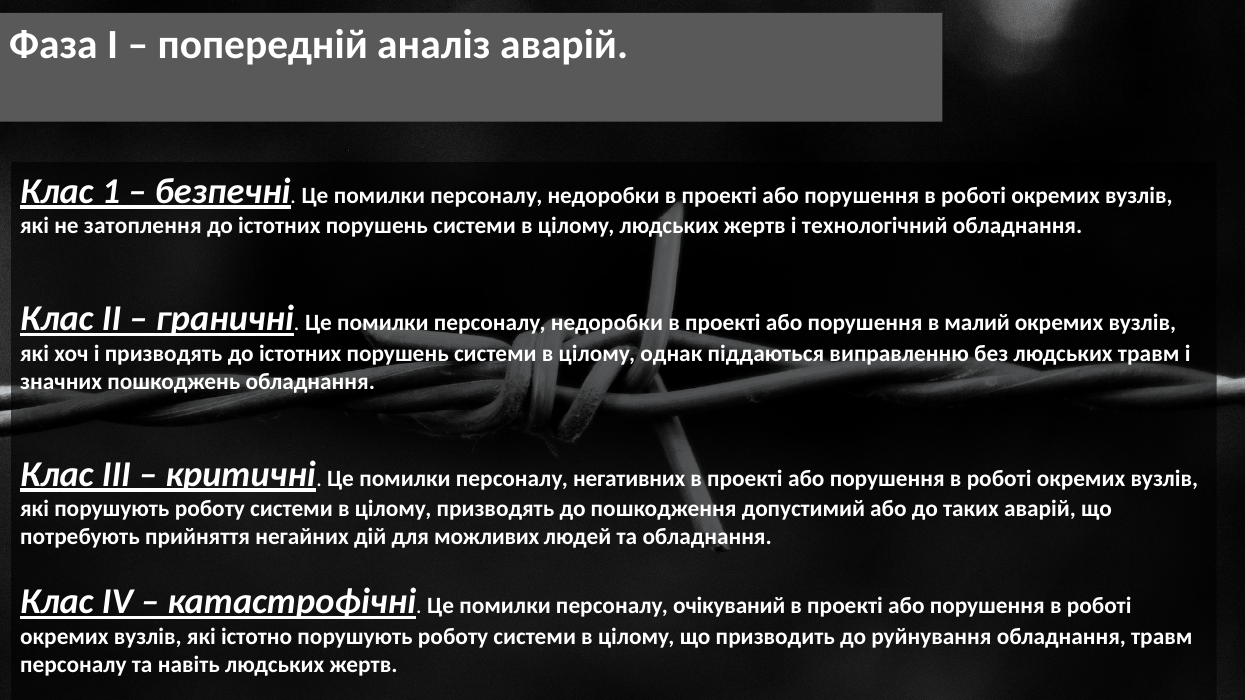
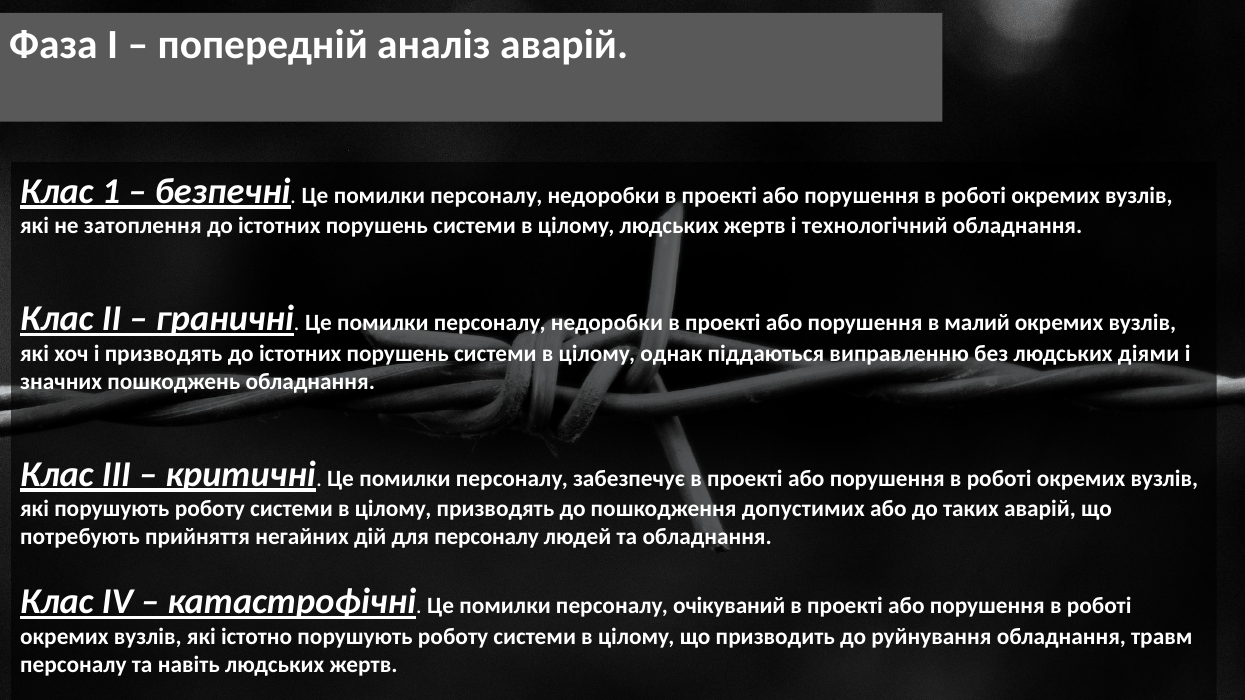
людських травм: травм -> діями (1149, 354)
негативних: негативних -> забезпечує (629, 479)
допустимий: допустимий -> допустимих (803, 509)
для можливих: можливих -> персоналу (487, 537)
